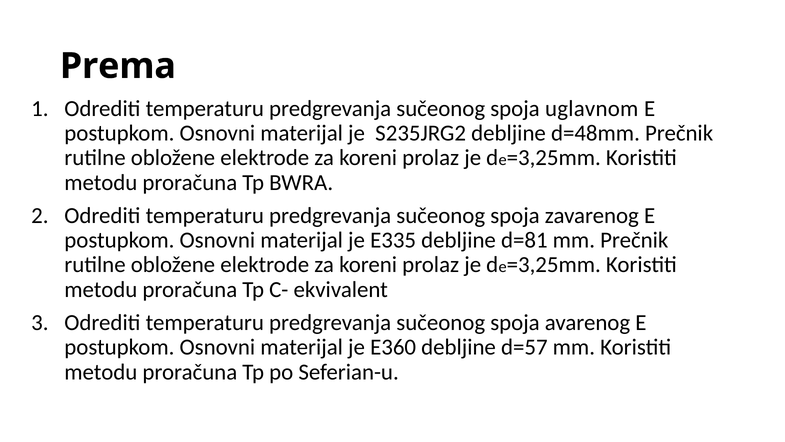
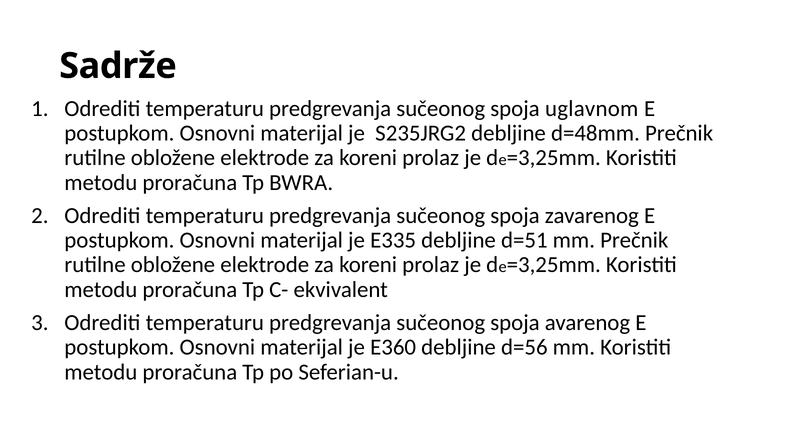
Prema: Prema -> Sadrže (118, 66)
d=81: d=81 -> d=51 (524, 240)
d=57: d=57 -> d=56 (524, 347)
